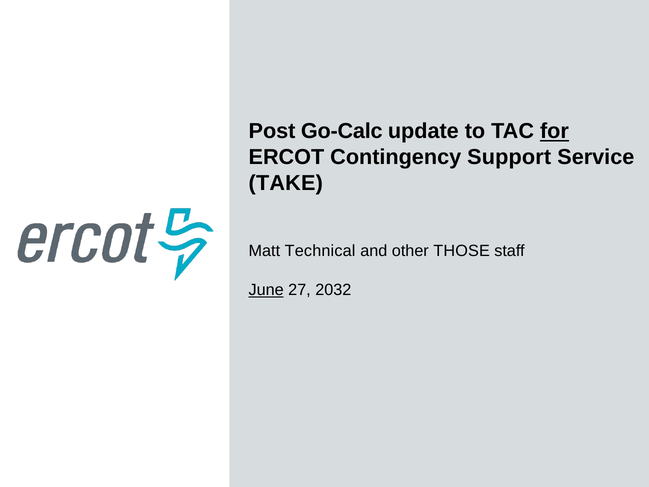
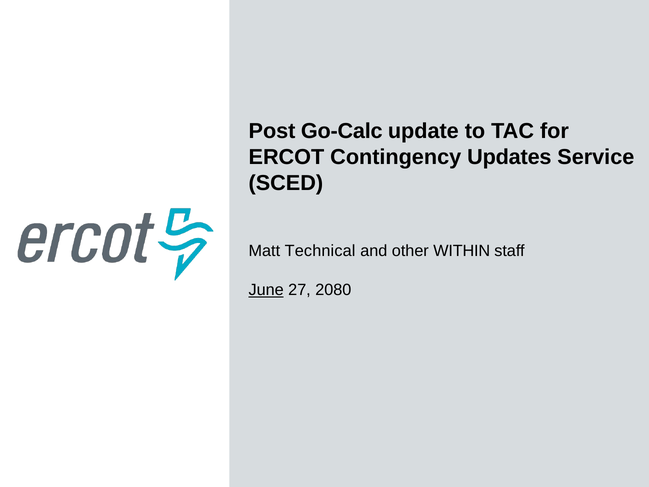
for underline: present -> none (554, 131)
Support: Support -> Updates (509, 157)
TAKE: TAKE -> SCED (286, 183)
THOSE: THOSE -> WITHIN (462, 251)
2032: 2032 -> 2080 (333, 290)
